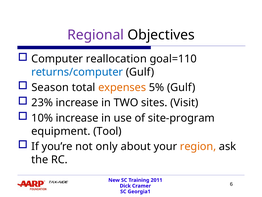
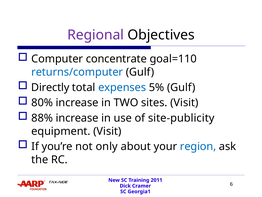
reallocation: reallocation -> concentrate (116, 59)
Season: Season -> Directly (50, 87)
expenses colour: orange -> blue (122, 87)
23%: 23% -> 80% (42, 103)
10%: 10% -> 88% (42, 118)
site-program: site-program -> site-publicity (181, 118)
equipment Tool: Tool -> Visit (107, 131)
region colour: orange -> blue (198, 146)
